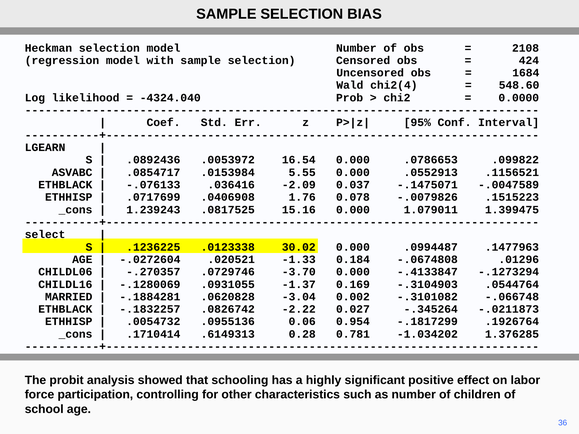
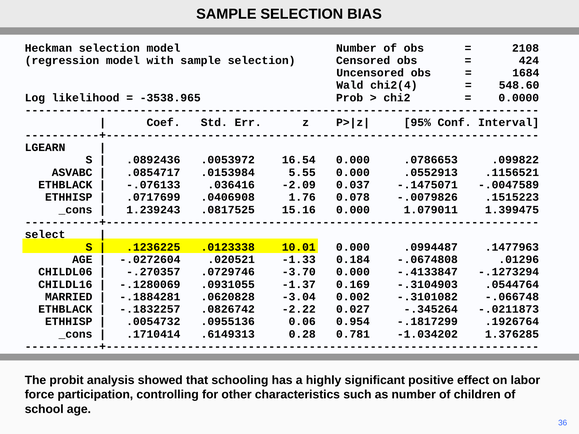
-4324.040: -4324.040 -> -3538.965 (170, 98)
30.02: 30.02 -> 10.01 (299, 247)
